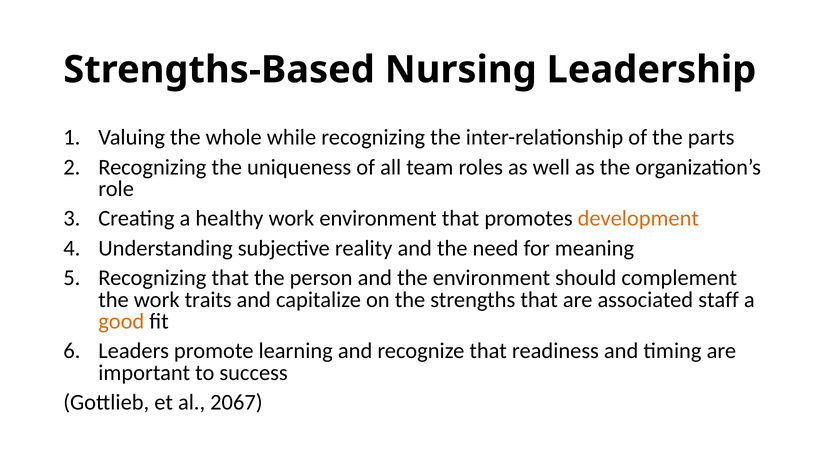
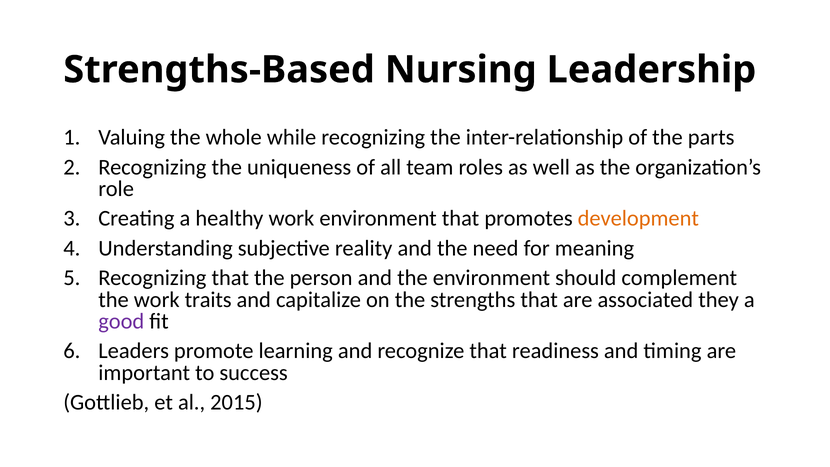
staff: staff -> they (719, 300)
good colour: orange -> purple (121, 321)
2067: 2067 -> 2015 (236, 402)
